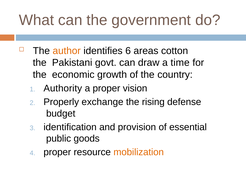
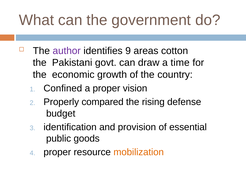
author colour: orange -> purple (67, 51)
6: 6 -> 9 (128, 51)
Authority: Authority -> Confined (63, 88)
exchange: exchange -> compared (103, 102)
